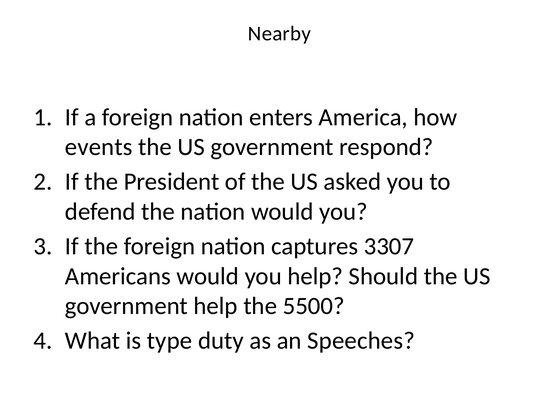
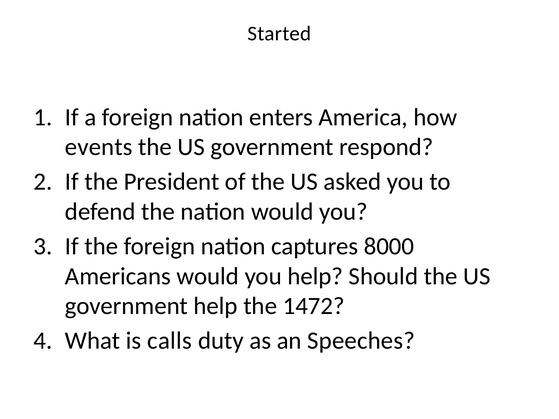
Nearby: Nearby -> Started (279, 34)
3307: 3307 -> 8000 (389, 246)
5500: 5500 -> 1472 (314, 306)
type: type -> calls (170, 341)
